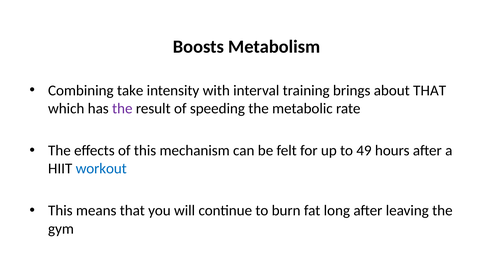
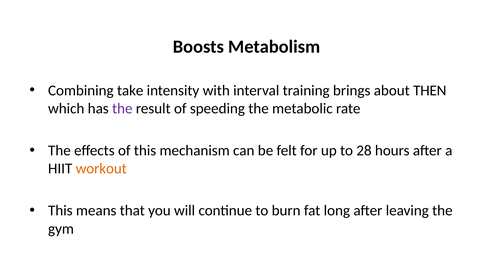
about THAT: THAT -> THEN (430, 91)
49: 49 -> 28 (364, 151)
workout colour: blue -> orange (101, 169)
